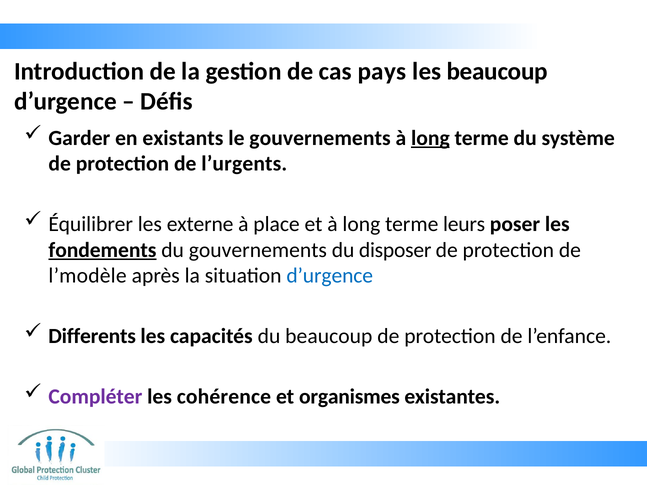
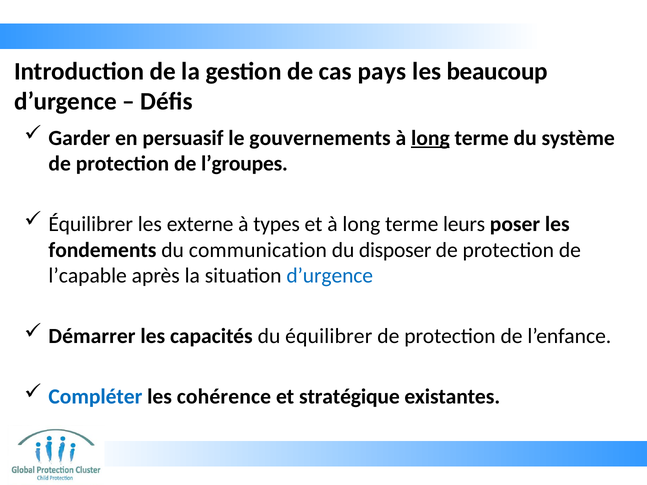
existants: existants -> persuasif (183, 138)
l’urgents: l’urgents -> l’groupes (244, 164)
place: place -> types (277, 224)
fondements underline: present -> none (102, 250)
du gouvernements: gouvernements -> communication (258, 250)
l’modèle: l’modèle -> l’capable (88, 276)
Differents: Differents -> Démarrer (92, 336)
du beaucoup: beaucoup -> équilibrer (329, 336)
Compléter colour: purple -> blue (95, 397)
organismes: organismes -> stratégique (349, 397)
